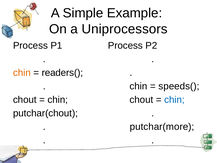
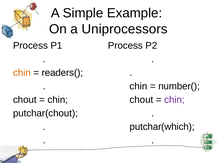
speeds(: speeds( -> number( (179, 86)
chin colour: blue -> purple (174, 100)
putchar(more: putchar(more -> putchar(which (162, 127)
